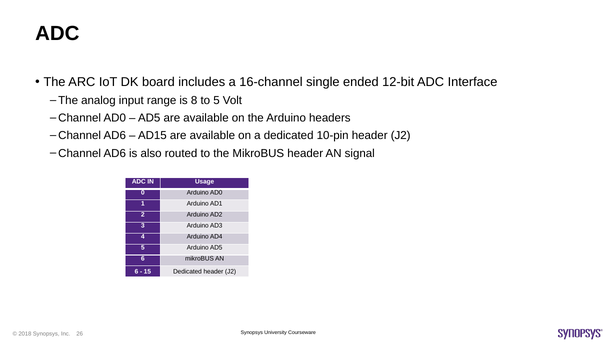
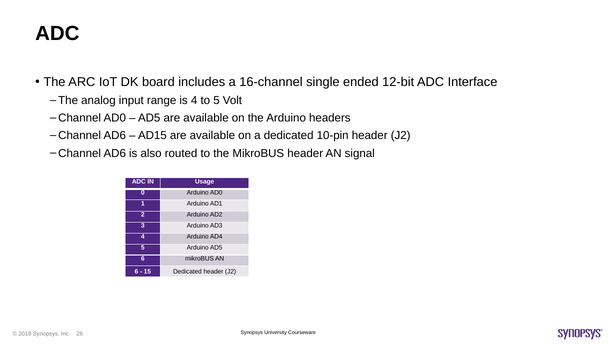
is 8: 8 -> 4 (194, 100)
